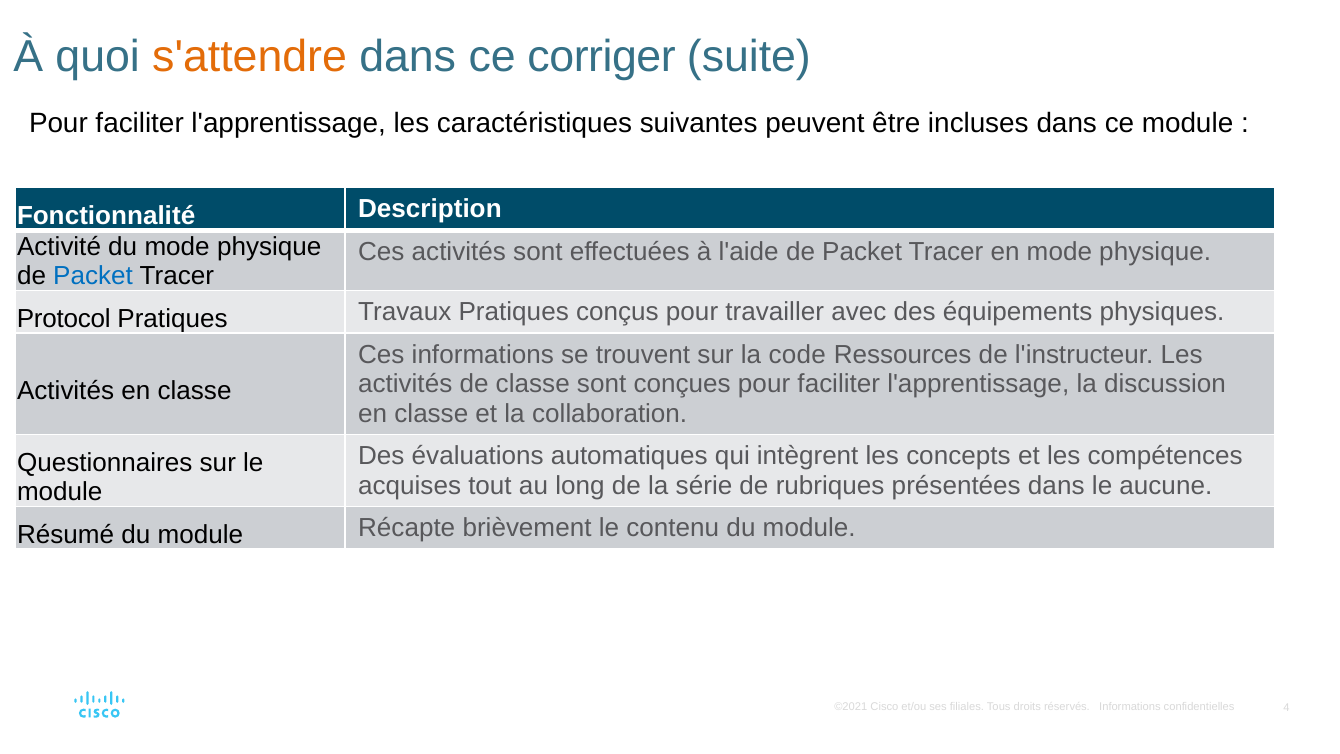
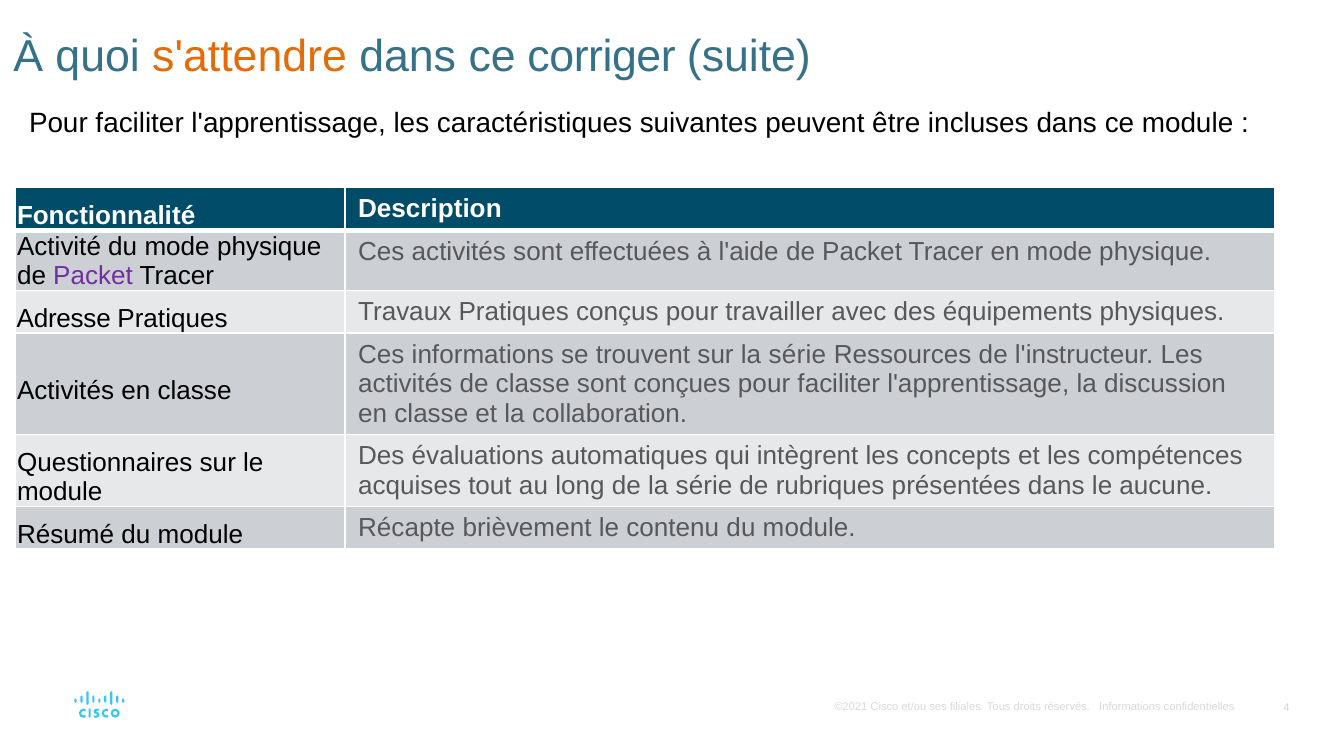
Packet colour: blue -> purple (93, 276)
Protocol: Protocol -> Adresse (64, 319)
sur la code: code -> série (797, 355)
